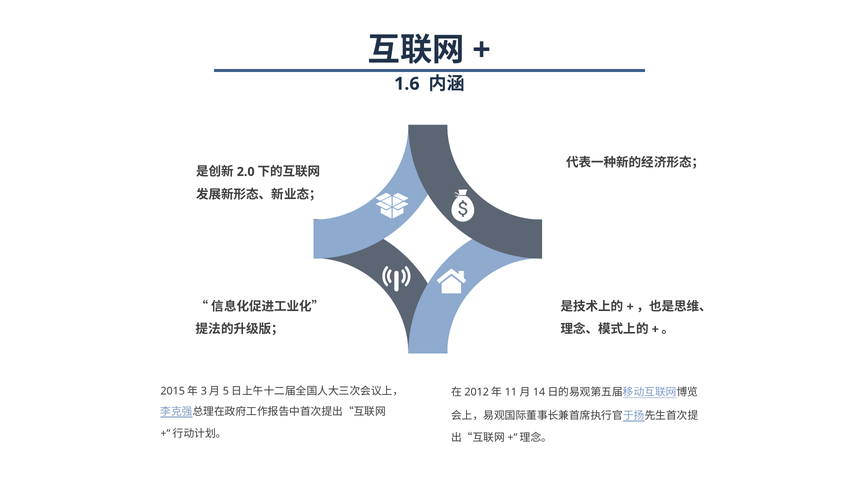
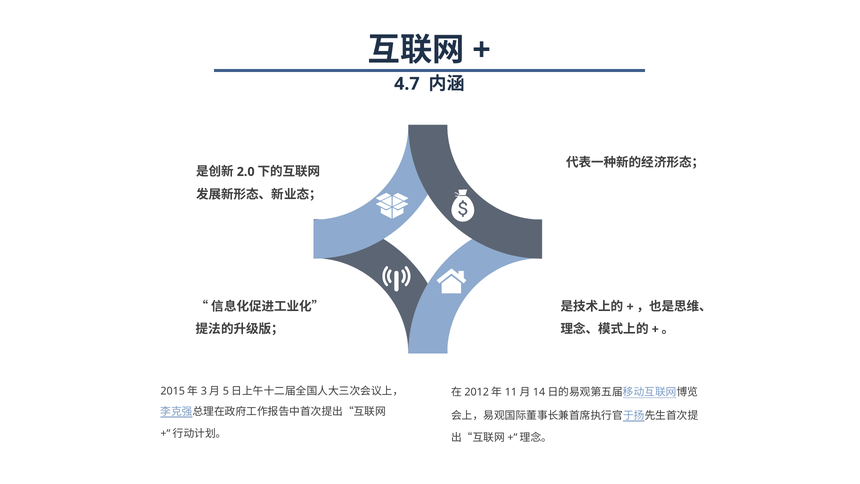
1.6: 1.6 -> 4.7 (407, 84)
